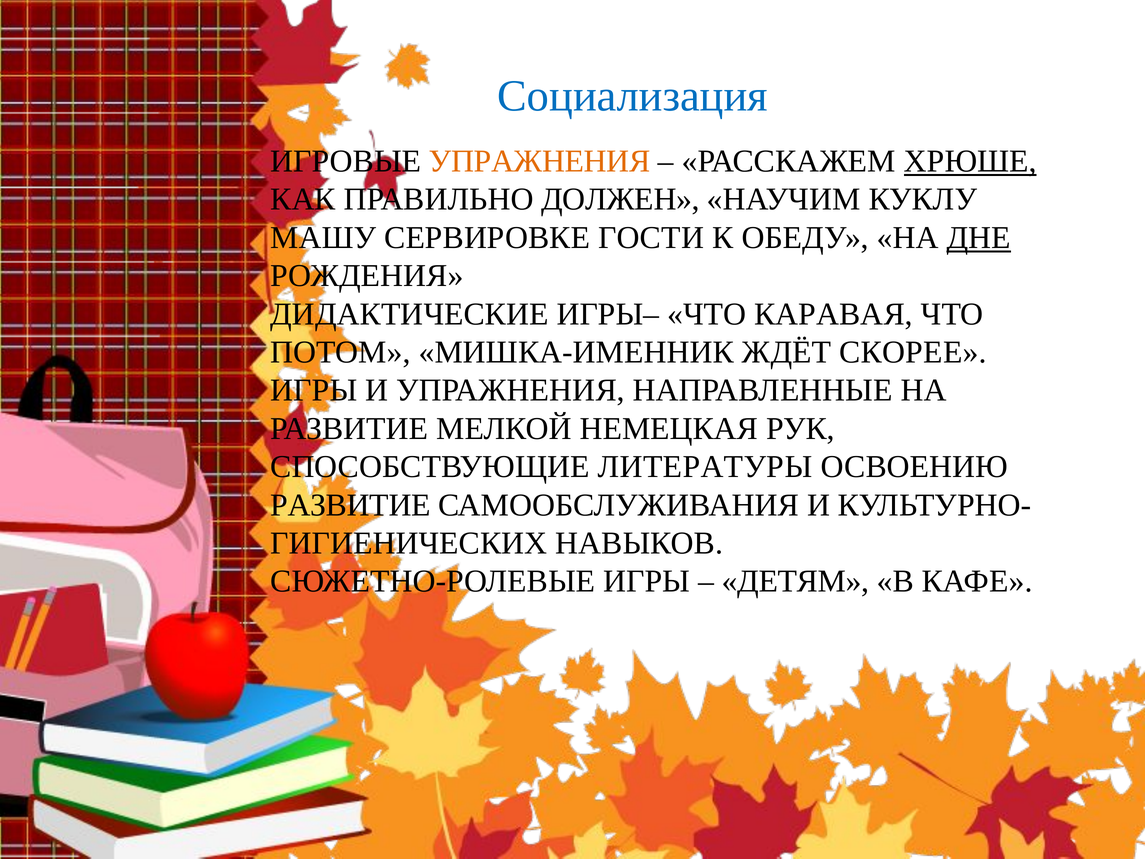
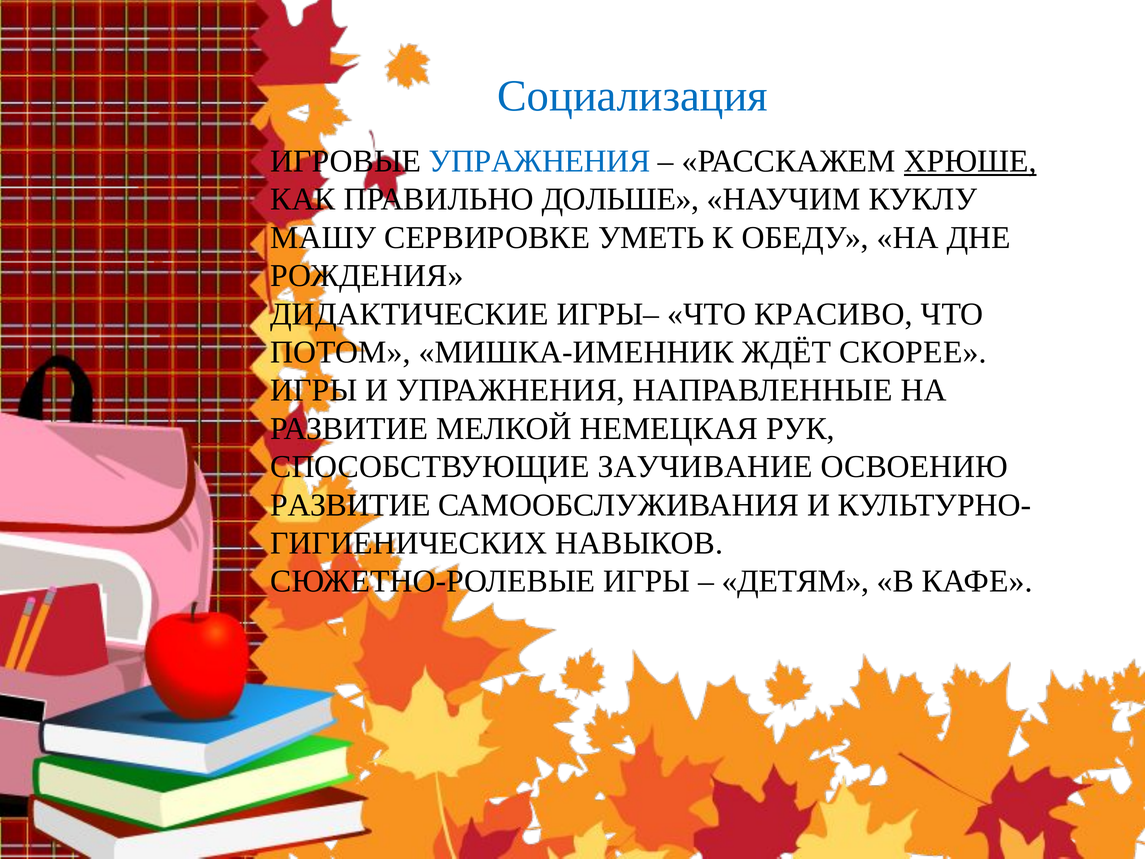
УПРАЖНЕНИЯ colour: orange -> blue (540, 161)
ДОЛЖЕН: ДОЛЖЕН -> ДОЛЬШЕ (620, 199)
ГОСТИ: ГОСТИ -> УМЕТЬ (651, 238)
ДНЕ underline: present -> none (979, 238)
КАРАВАЯ: КАРАВАЯ -> КРАСИВО (833, 314)
ЛИТЕРАТУРЫ: ЛИТЕРАТУРЫ -> ЗАУЧИВАНИЕ (705, 467)
